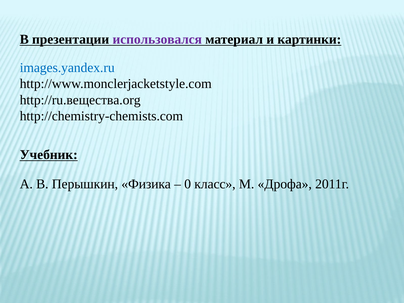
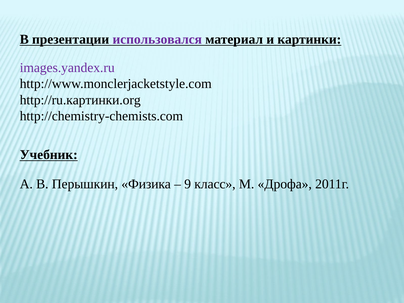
images.yandex.ru colour: blue -> purple (67, 68)
http://ru.вещества.org: http://ru.вещества.org -> http://ru.картинки.org (80, 100)
0: 0 -> 9 (188, 184)
